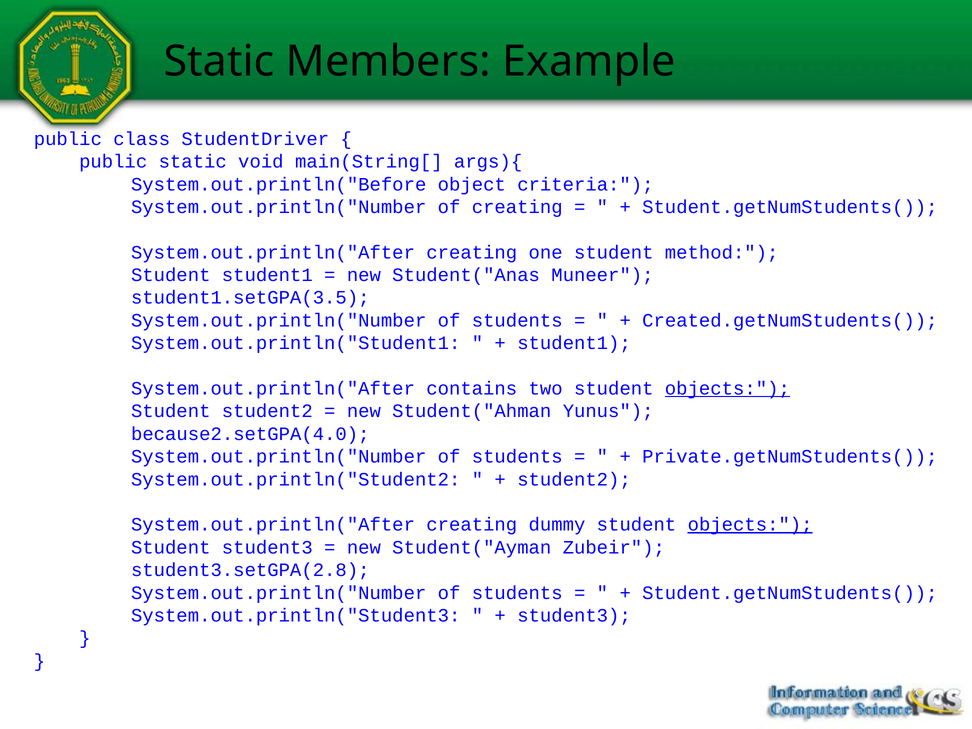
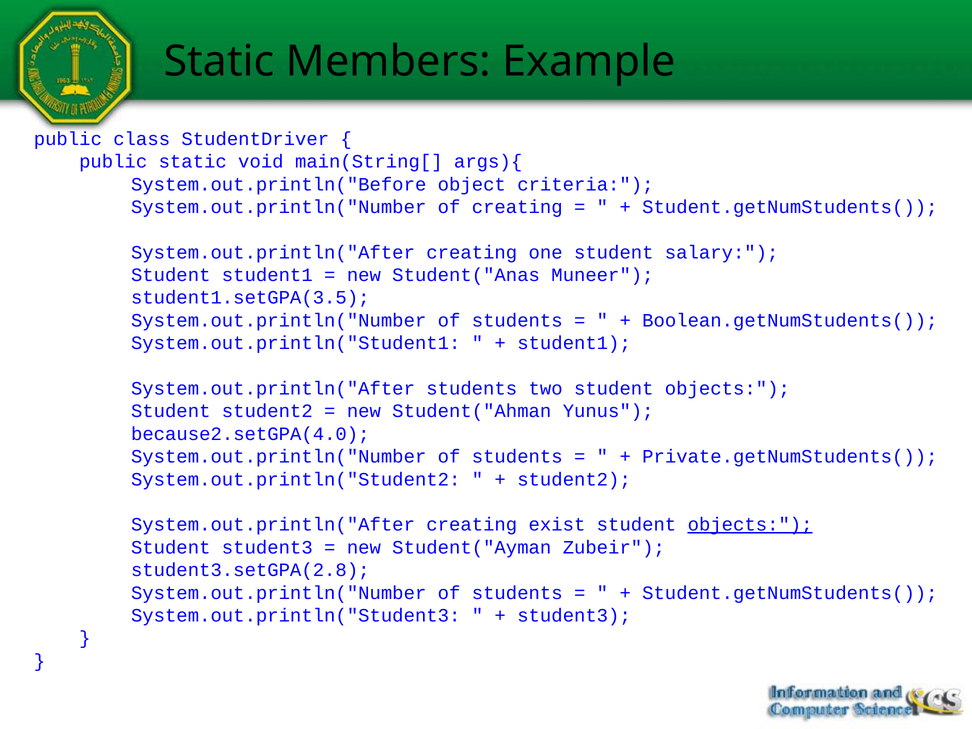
method: method -> salary (722, 252)
Created.getNumStudents(: Created.getNumStudents( -> Boolean.getNumStudents( (790, 320)
System.out.println("After contains: contains -> students (472, 389)
objects underline: present -> none (727, 389)
dummy: dummy -> exist (557, 525)
